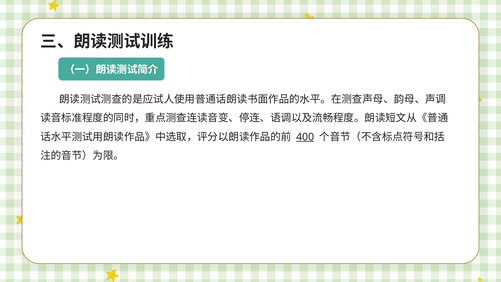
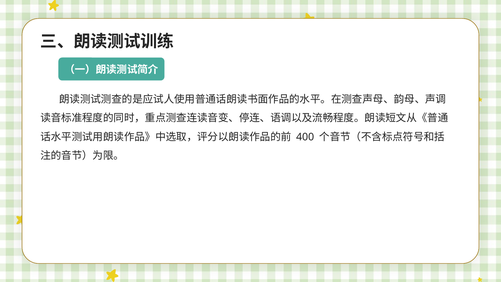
400 underline: present -> none (305, 137)
